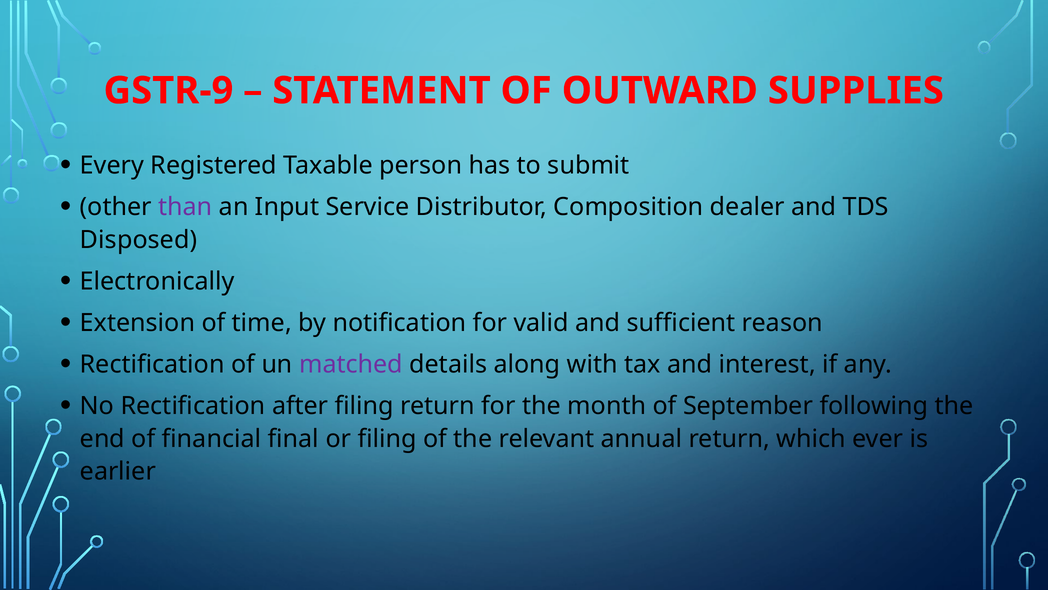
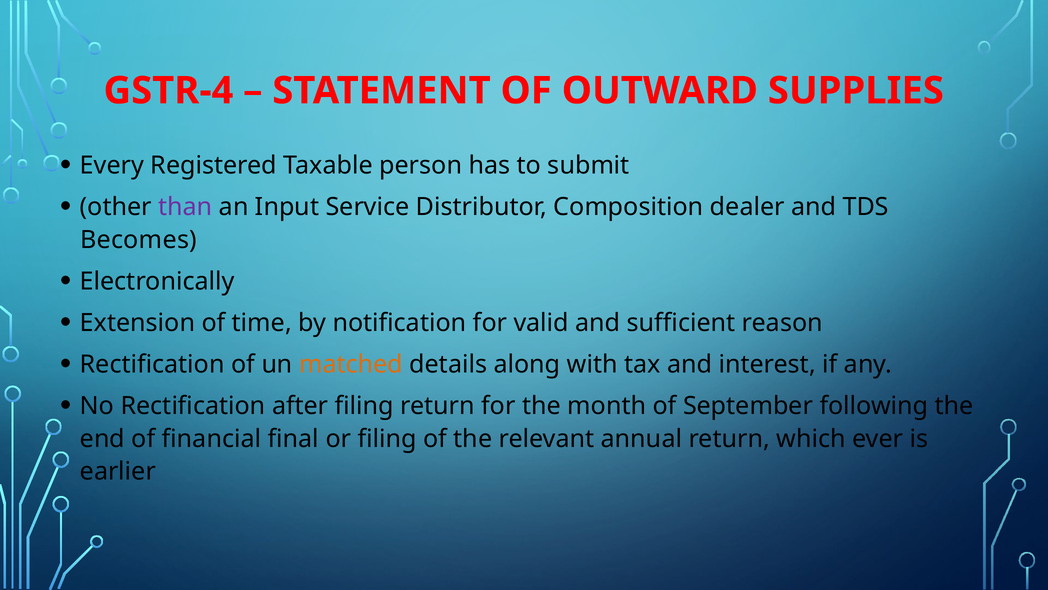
GSTR-9: GSTR-9 -> GSTR-4 (168, 91)
Disposed: Disposed -> Becomes (139, 240)
matched colour: purple -> orange (351, 364)
